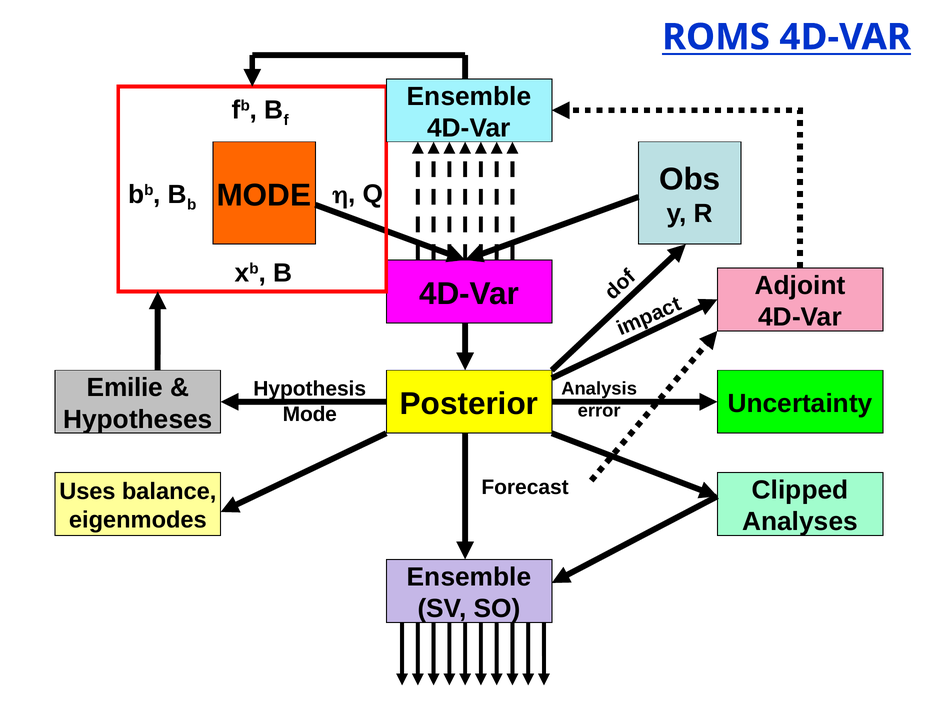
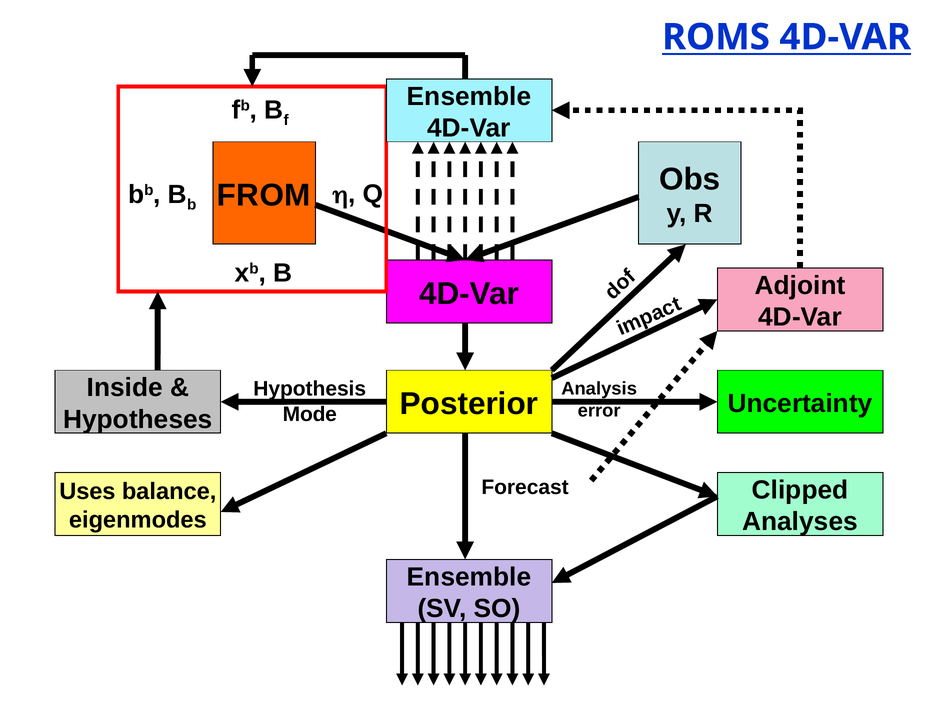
MODE: MODE -> FROM (264, 195)
Emilie: Emilie -> Inside (125, 388)
